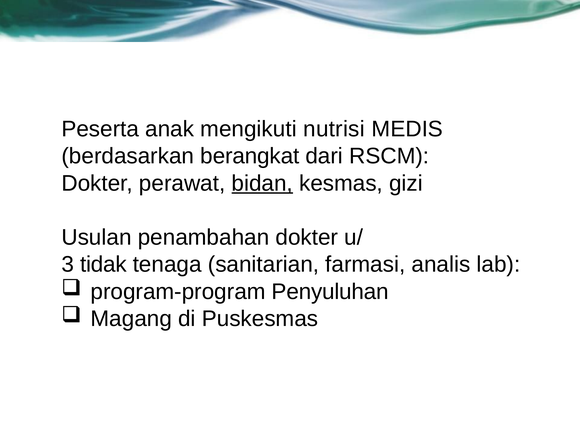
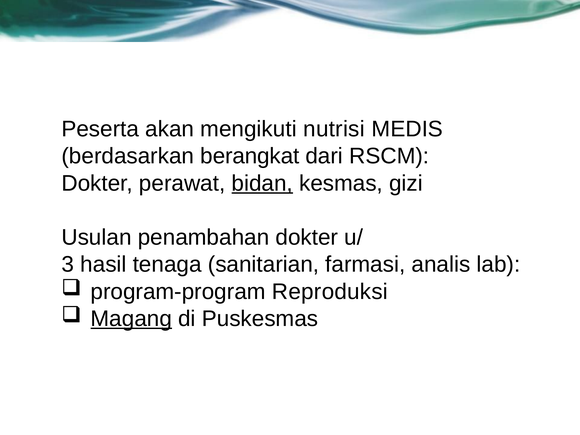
anak: anak -> akan (170, 129)
tidak: tidak -> hasil (103, 265)
Penyuluhan: Penyuluhan -> Reproduksi (330, 292)
Magang underline: none -> present (131, 319)
